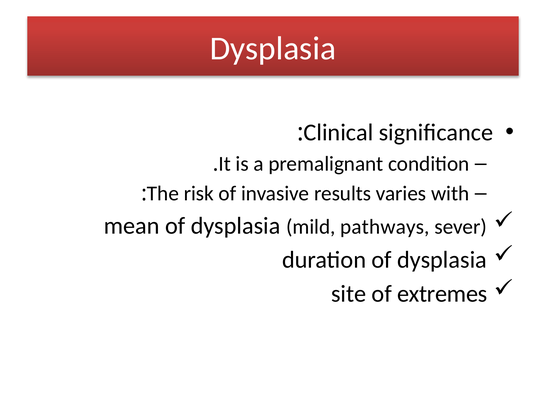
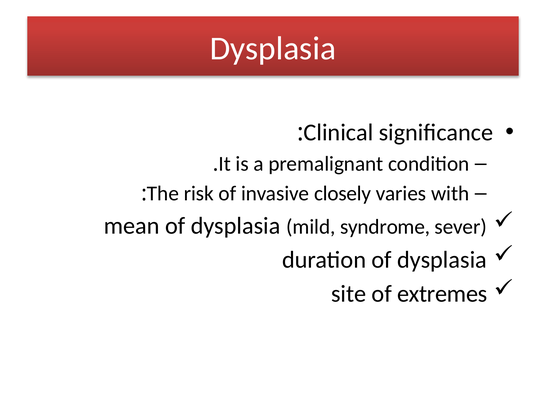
results: results -> closely (343, 194)
pathways: pathways -> syndrome (385, 227)
